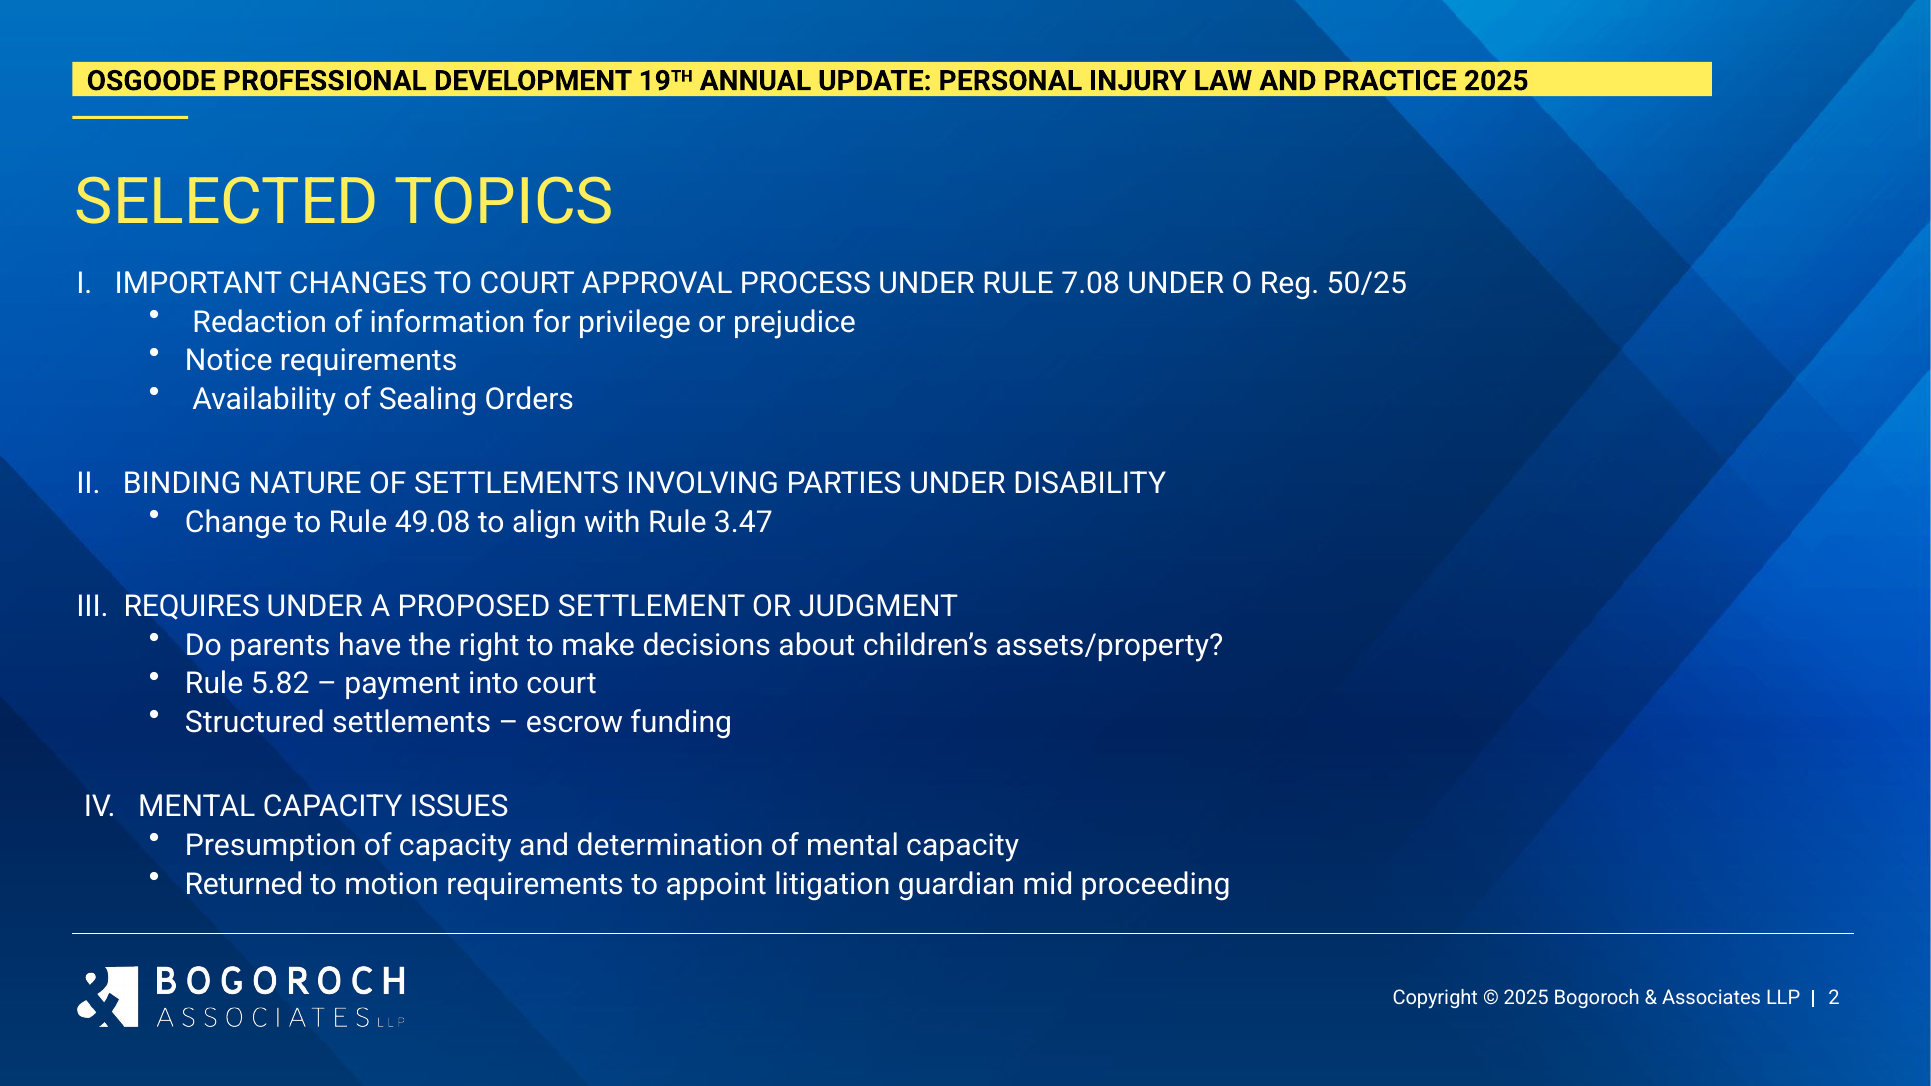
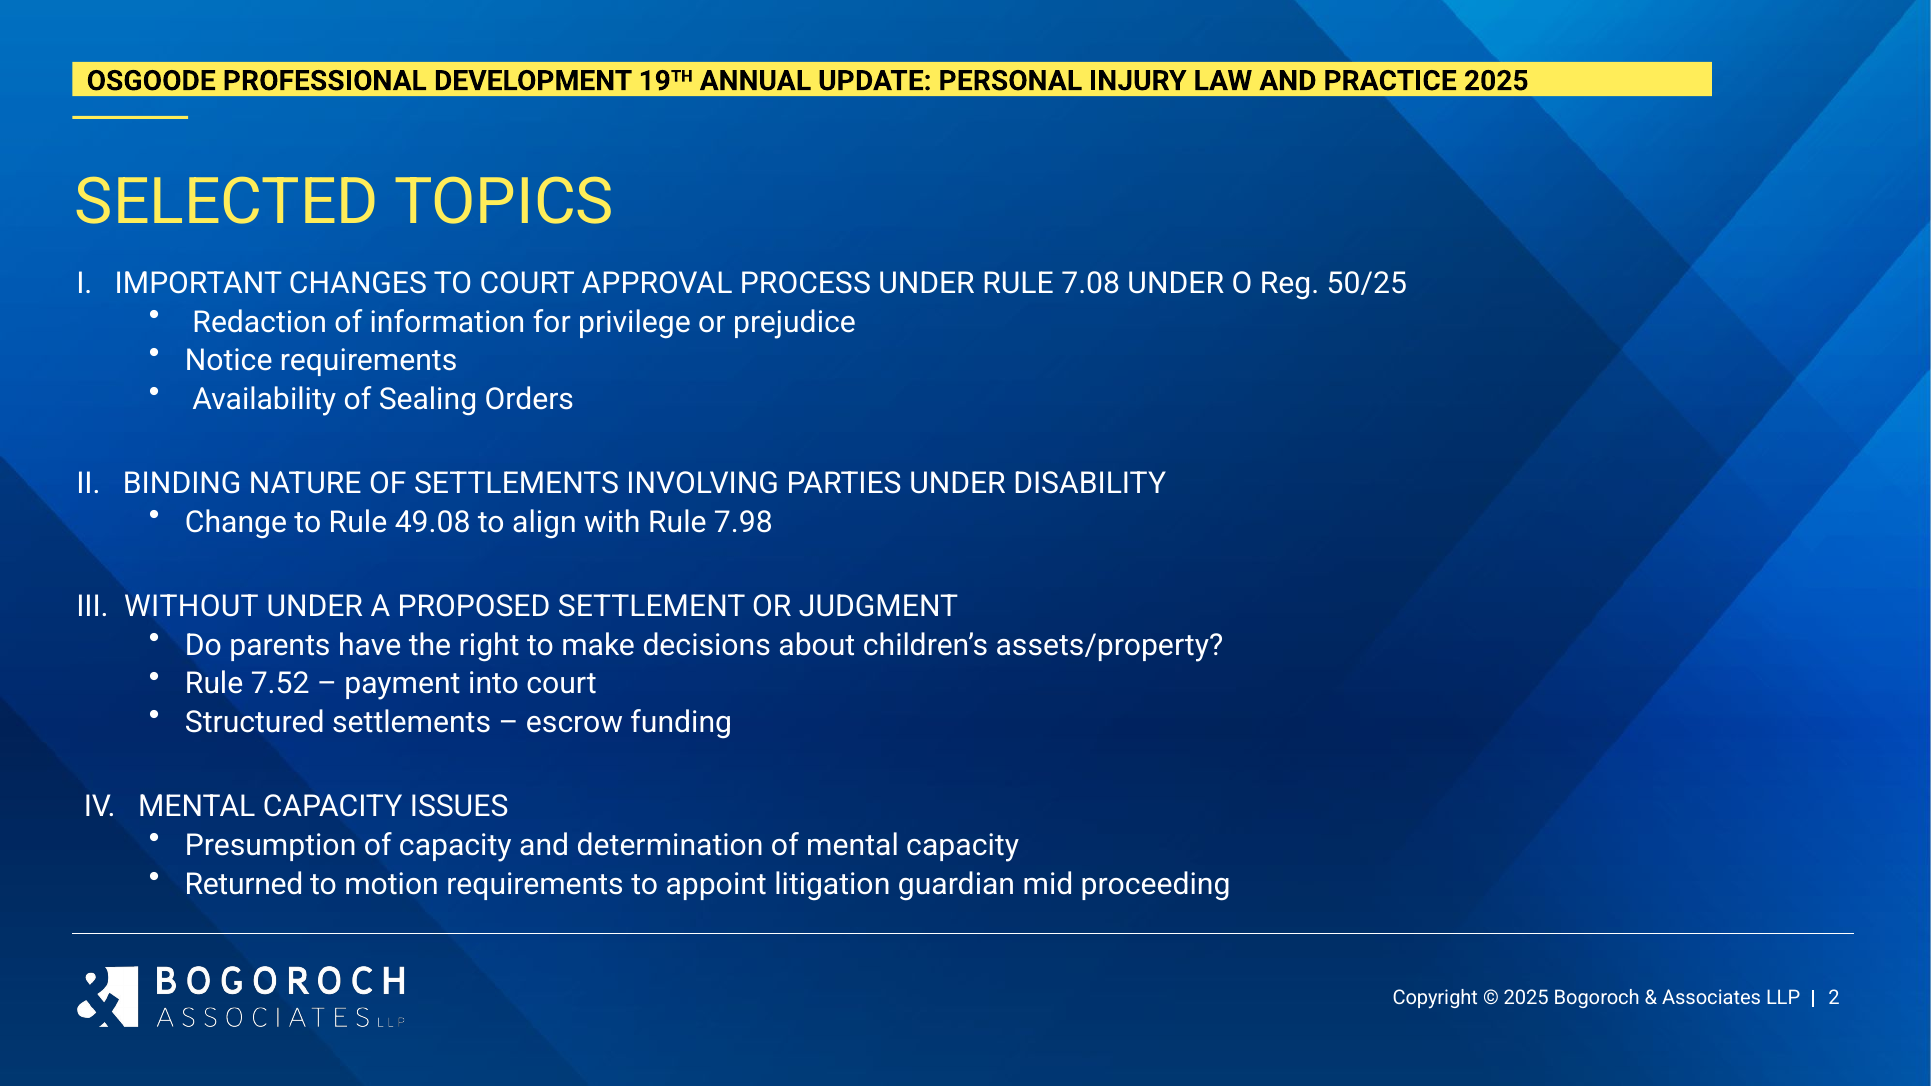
3.47: 3.47 -> 7.98 (743, 522)
REQUIRES: REQUIRES -> WITHOUT (191, 607)
5.82: 5.82 -> 7.52 (280, 684)
